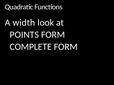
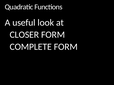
width: width -> useful (24, 23)
POINTS: POINTS -> CLOSER (24, 35)
